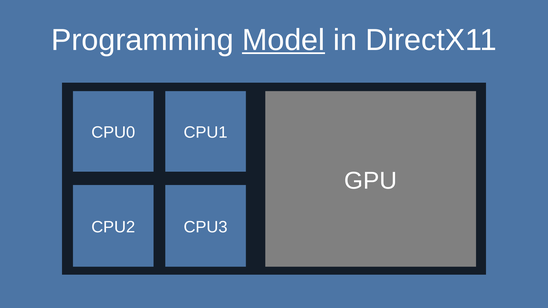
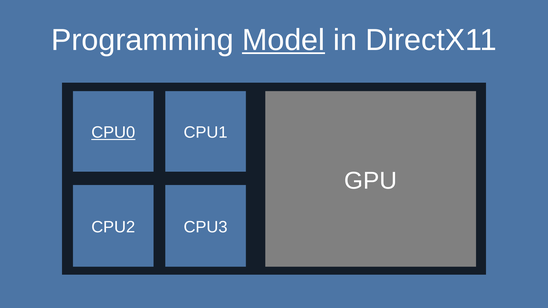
CPU0 underline: none -> present (113, 133)
